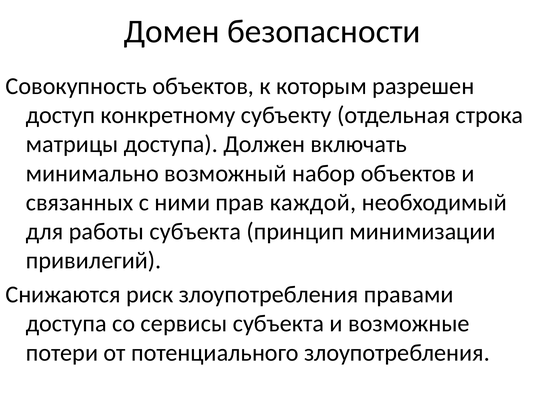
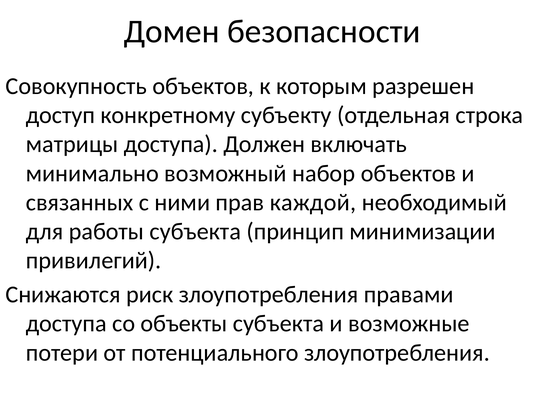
сервисы: сервисы -> объекты (184, 323)
